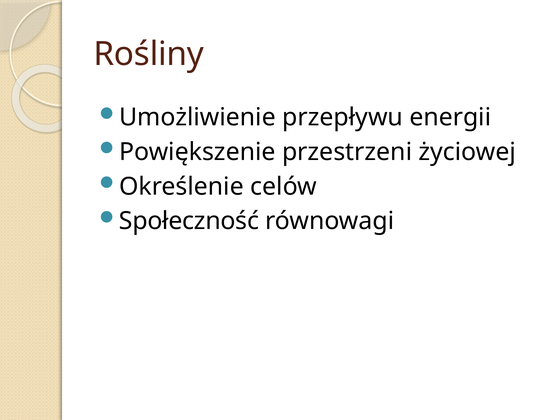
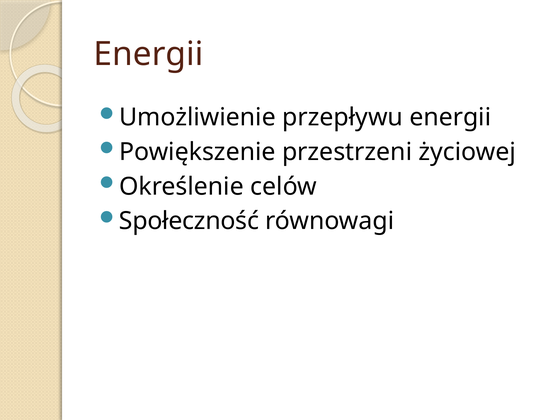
Rośliny: Rośliny -> Energii (148, 54)
